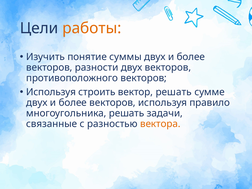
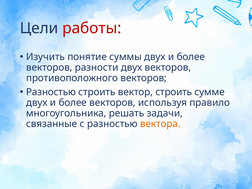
работы colour: orange -> red (92, 28)
Используя: Используя -> Разностью (51, 92)
вектор решать: решать -> строить (174, 92)
